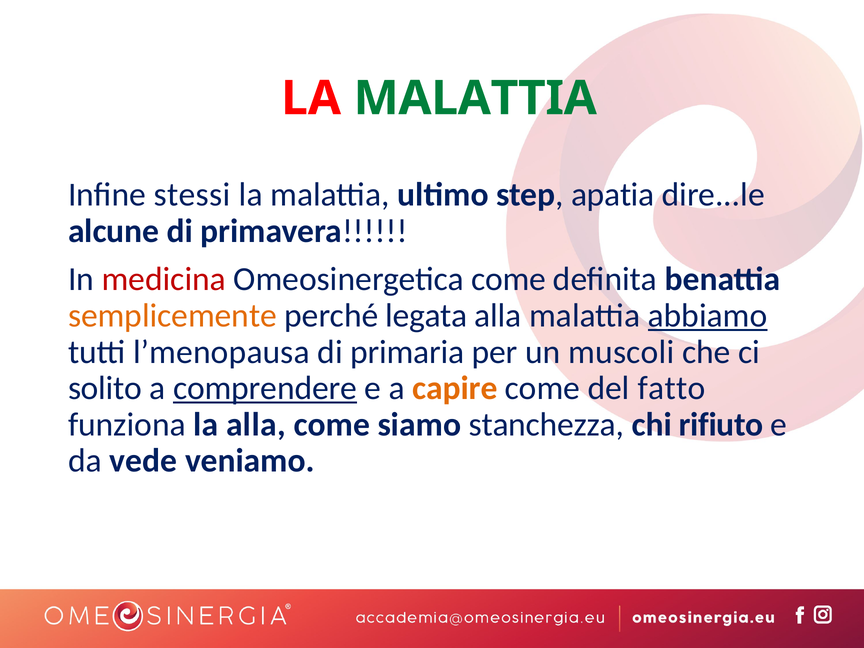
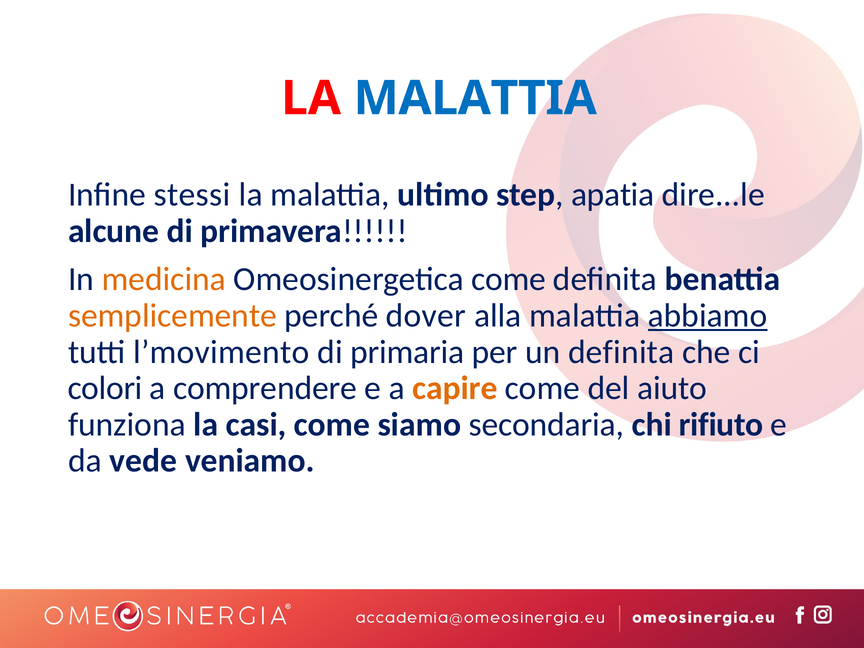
MALATTIA colour: green -> blue (475, 98)
medicina colour: red -> orange (164, 279)
legata: legata -> dover (426, 316)
l’menopausa: l’menopausa -> l’movimento (221, 352)
un muscoli: muscoli -> definita (621, 352)
solito: solito -> colori (105, 388)
comprendere underline: present -> none (265, 388)
fatto: fatto -> aiuto (672, 388)
la alla: alla -> casi (256, 425)
stanchezza: stanchezza -> secondaria (546, 425)
